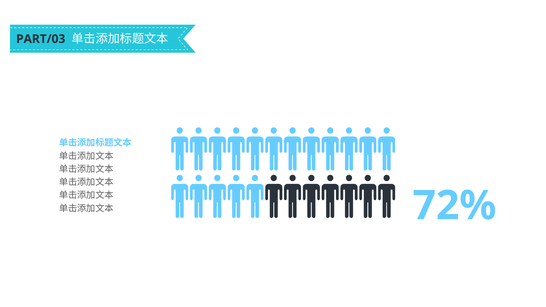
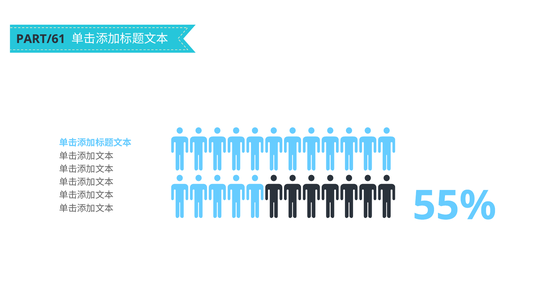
PART/03: PART/03 -> PART/61 (41, 39)
72%: 72% -> 55% (454, 206)
